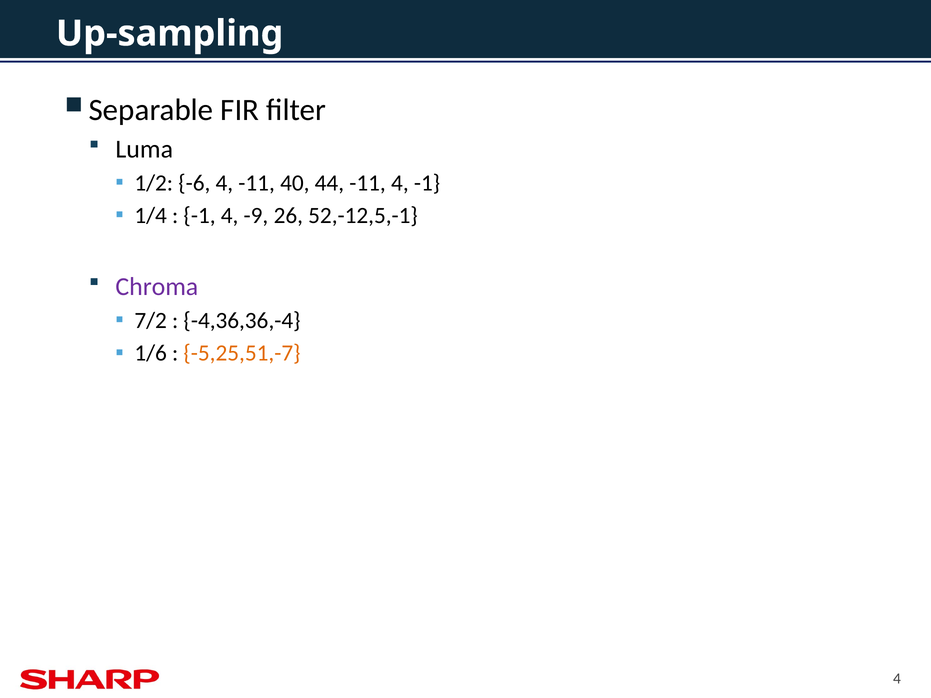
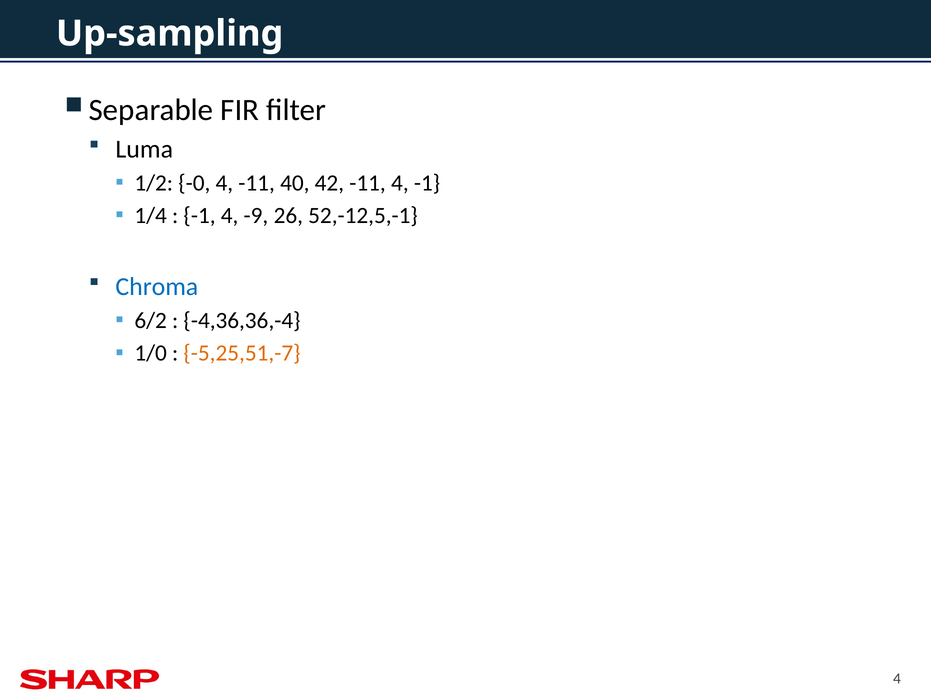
-6: -6 -> -0 (194, 183)
44: 44 -> 42 (329, 183)
Chroma colour: purple -> blue (157, 287)
7/2: 7/2 -> 6/2 (151, 321)
1/6: 1/6 -> 1/0 (151, 353)
